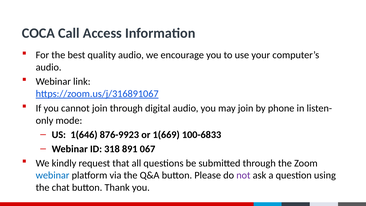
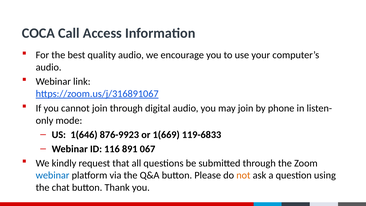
100-6833: 100-6833 -> 119-6833 (202, 135)
318: 318 -> 116 (112, 149)
not colour: purple -> orange (243, 175)
